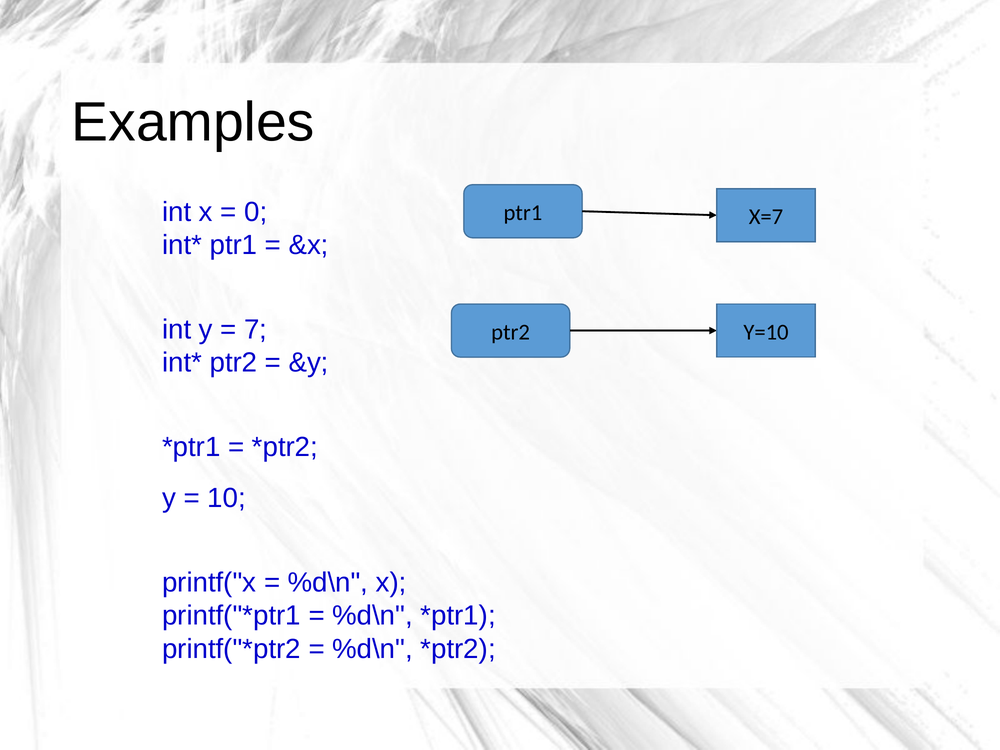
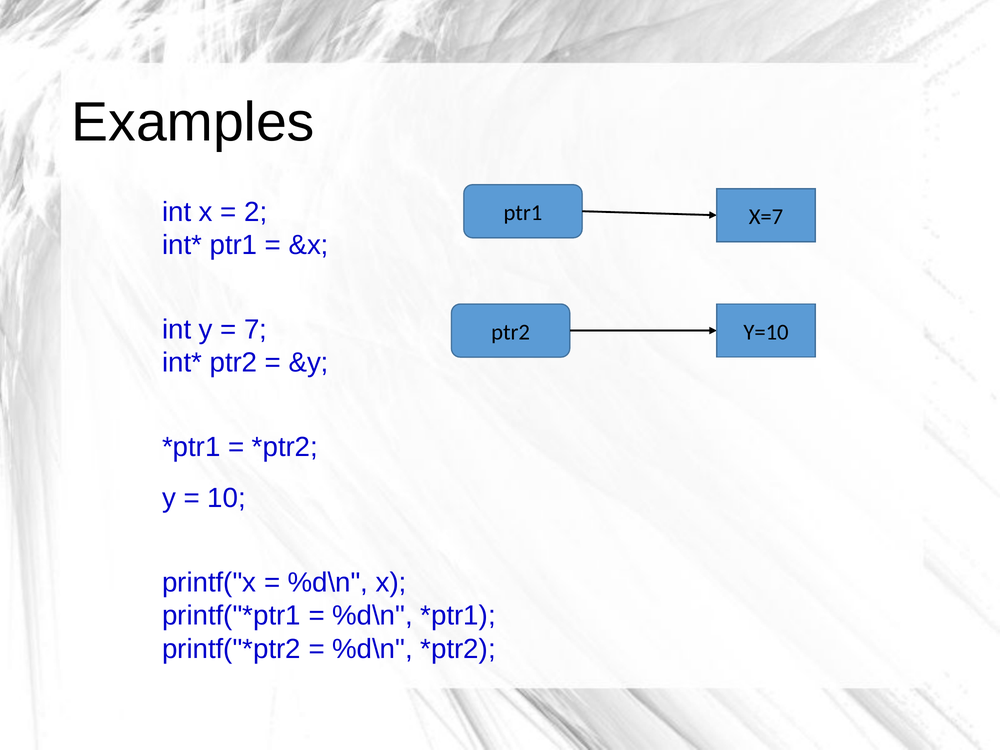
0: 0 -> 2 (256, 212)
